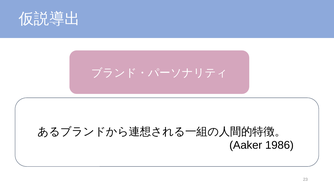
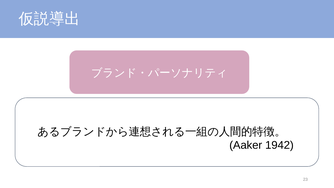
1986: 1986 -> 1942 (279, 145)
